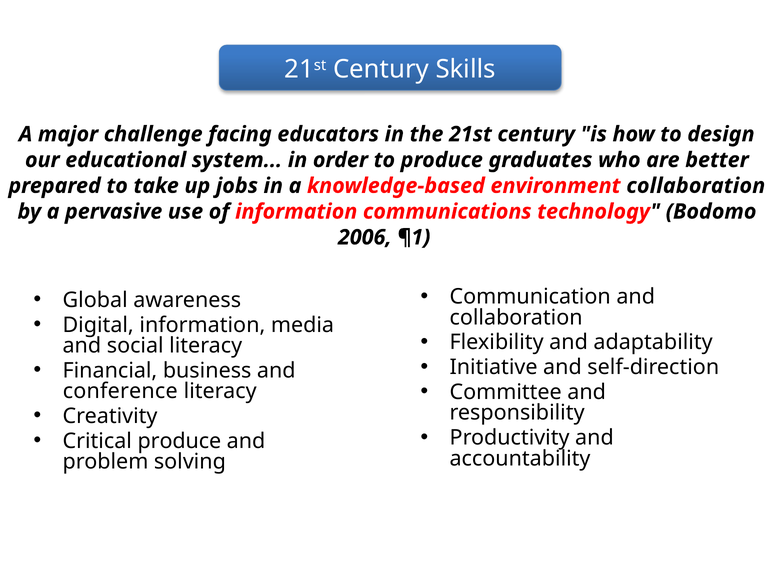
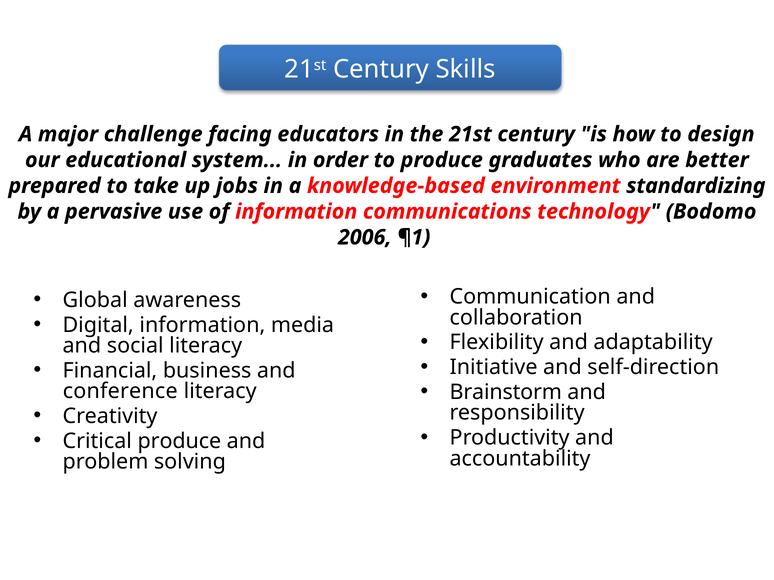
environment collaboration: collaboration -> standardizing (696, 186)
Committee: Committee -> Brainstorm (506, 393)
